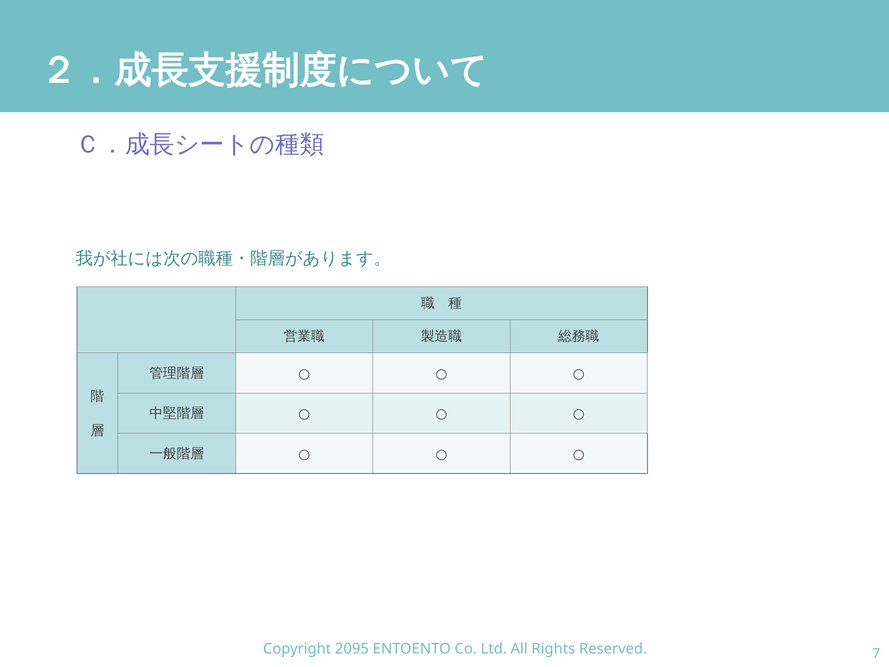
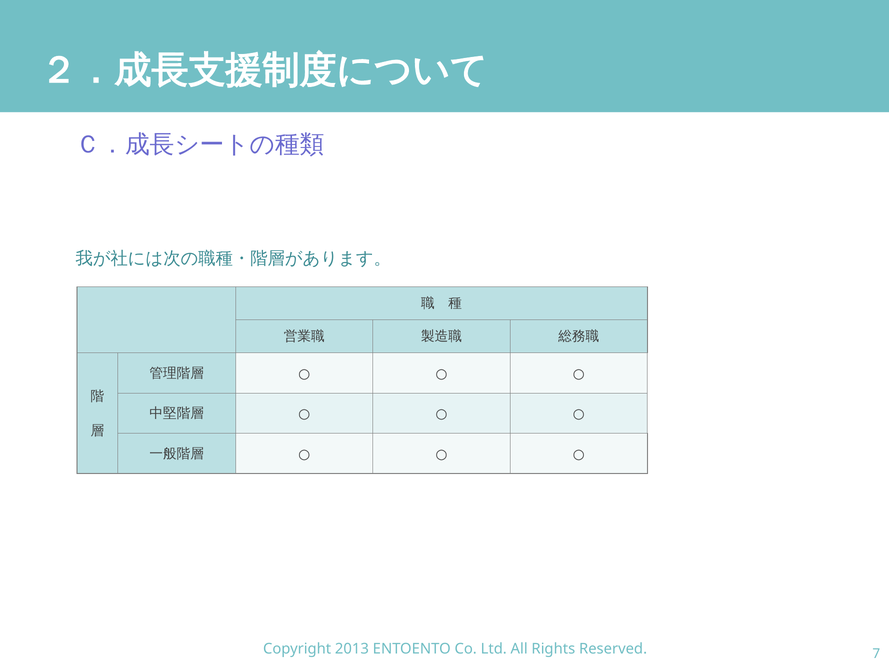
2095: 2095 -> 2013 (352, 649)
